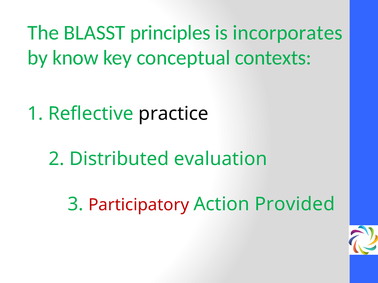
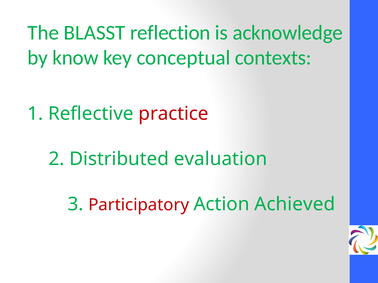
principles: principles -> reflection (170, 33)
incorporates: incorporates -> acknowledge (288, 33)
practice colour: black -> red (174, 114)
Provided: Provided -> Achieved (295, 204)
